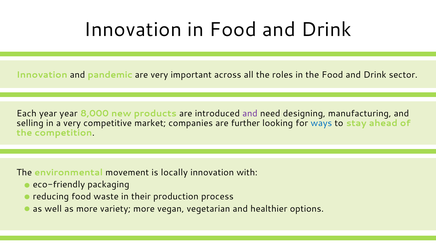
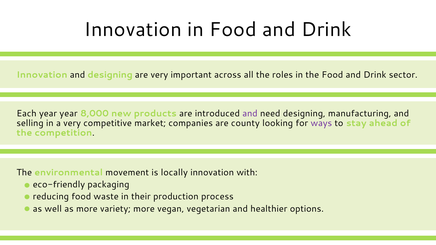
and pandemic: pandemic -> designing (110, 75)
further: further -> county (245, 123)
ways colour: blue -> purple (321, 123)
